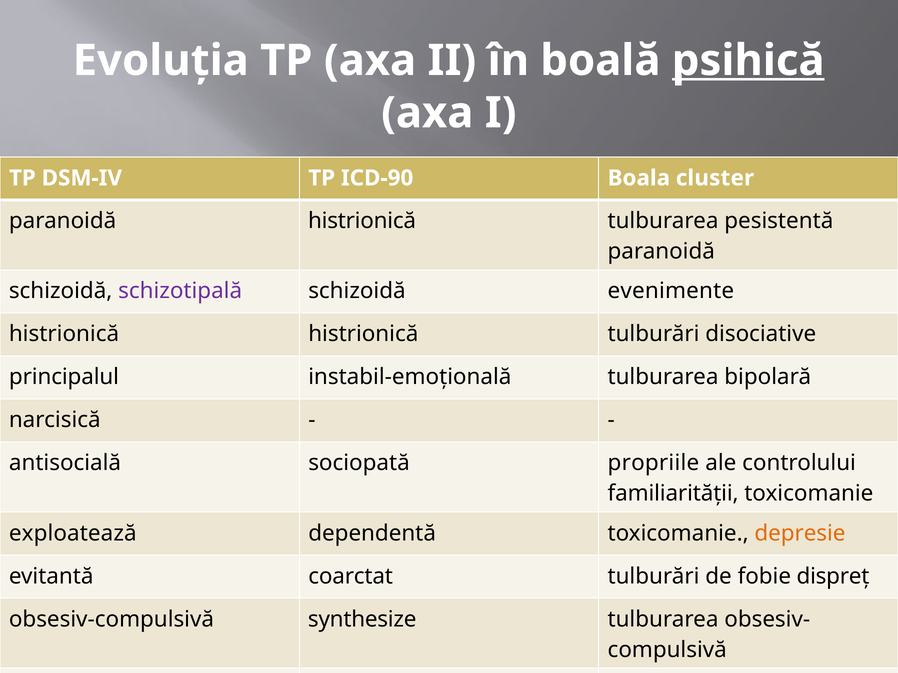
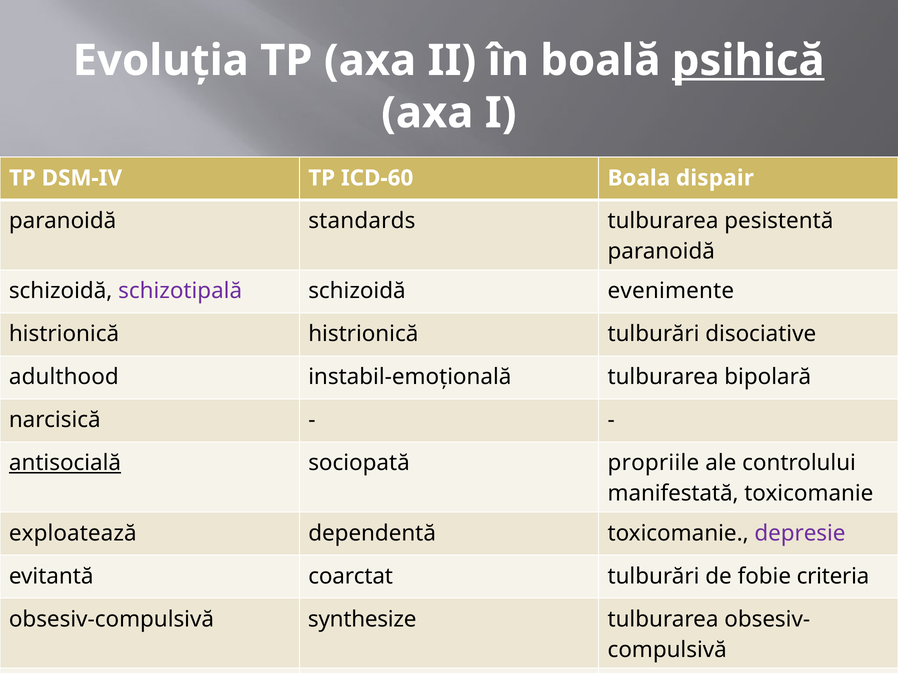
ICD-90: ICD-90 -> ICD-60 (377, 178)
cluster: cluster -> dispair (715, 178)
paranoidă histrionică: histrionică -> standards (362, 221)
principalul: principalul -> adulthood (64, 377)
antisocială underline: none -> present (65, 463)
familiarităţii: familiarităţii -> manifestată (673, 494)
depresie colour: orange -> purple (800, 534)
dispreţ: dispreţ -> criteria (833, 577)
